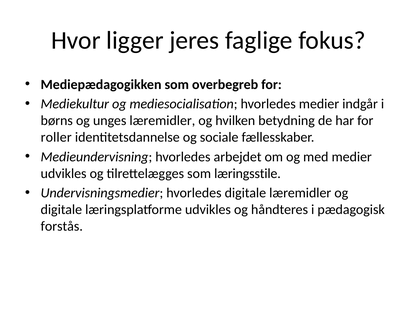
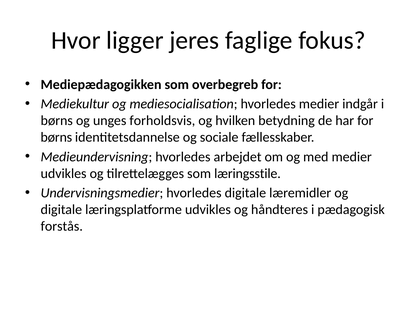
unges læremidler: læremidler -> forholdsvis (162, 121)
roller: roller -> børns (56, 137)
